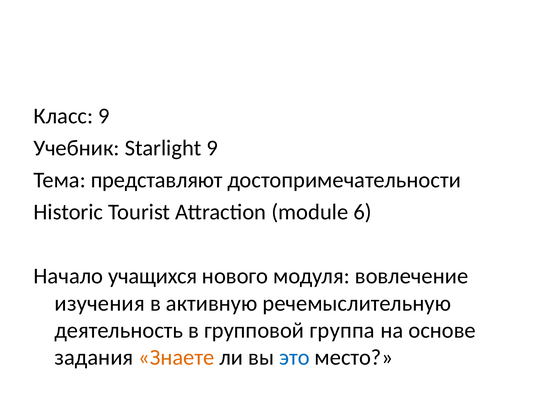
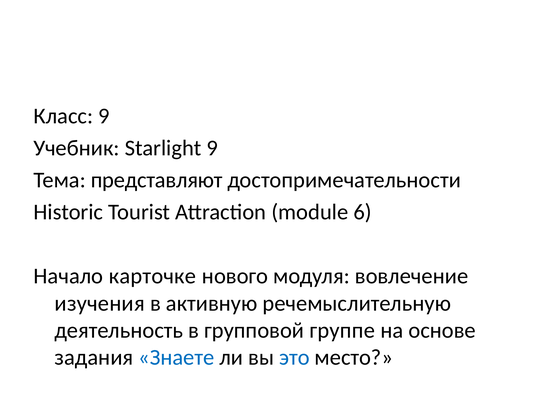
учащихся: учащихся -> карточке (152, 276)
группа: группа -> группе (342, 330)
Знаете colour: orange -> blue (176, 357)
